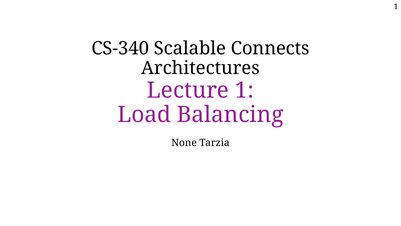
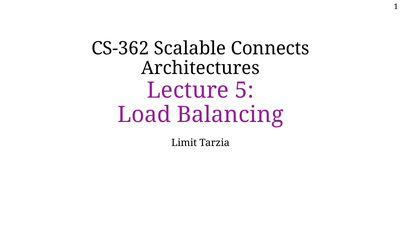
CS-340: CS-340 -> CS-362 (120, 48)
Lecture 1: 1 -> 5 (244, 90)
None: None -> Limit (184, 142)
